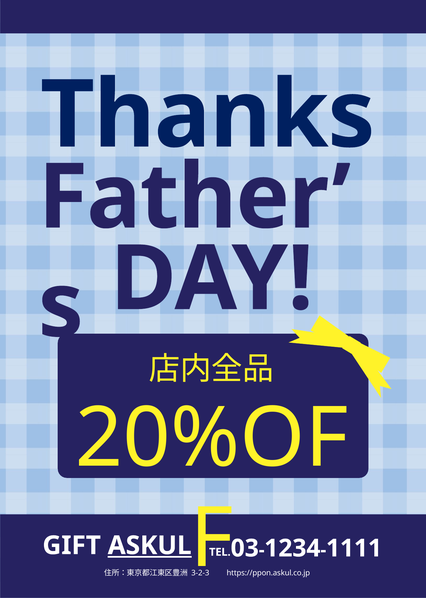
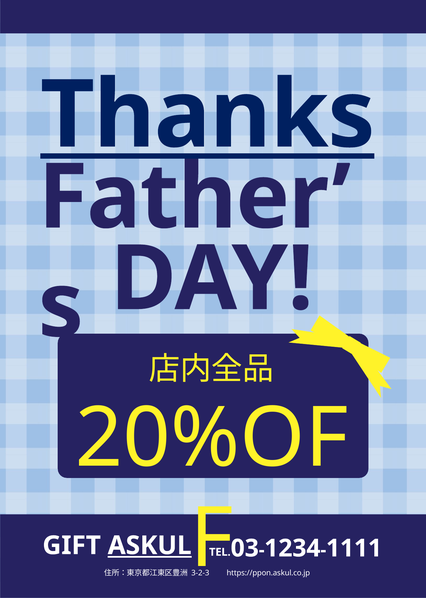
Thanks underline: none -> present (208, 115)
